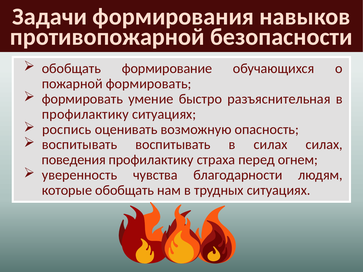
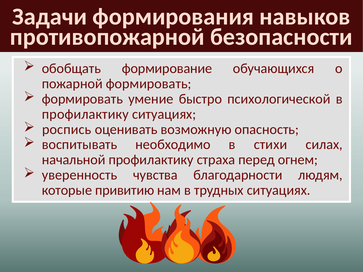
разъяснительная: разъяснительная -> психологической (279, 99)
воспитывать воспитывать: воспитывать -> необходимо (173, 145)
в силах: силах -> стихи (270, 145)
поведения: поведения -> начальной (74, 160)
которые обобщать: обобщать -> привитию (125, 190)
